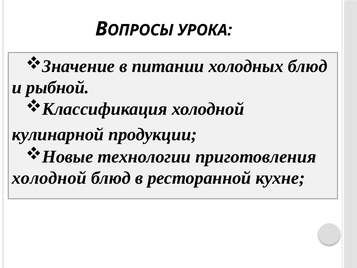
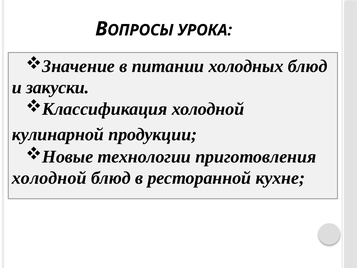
рыбной: рыбной -> закуски (58, 87)
